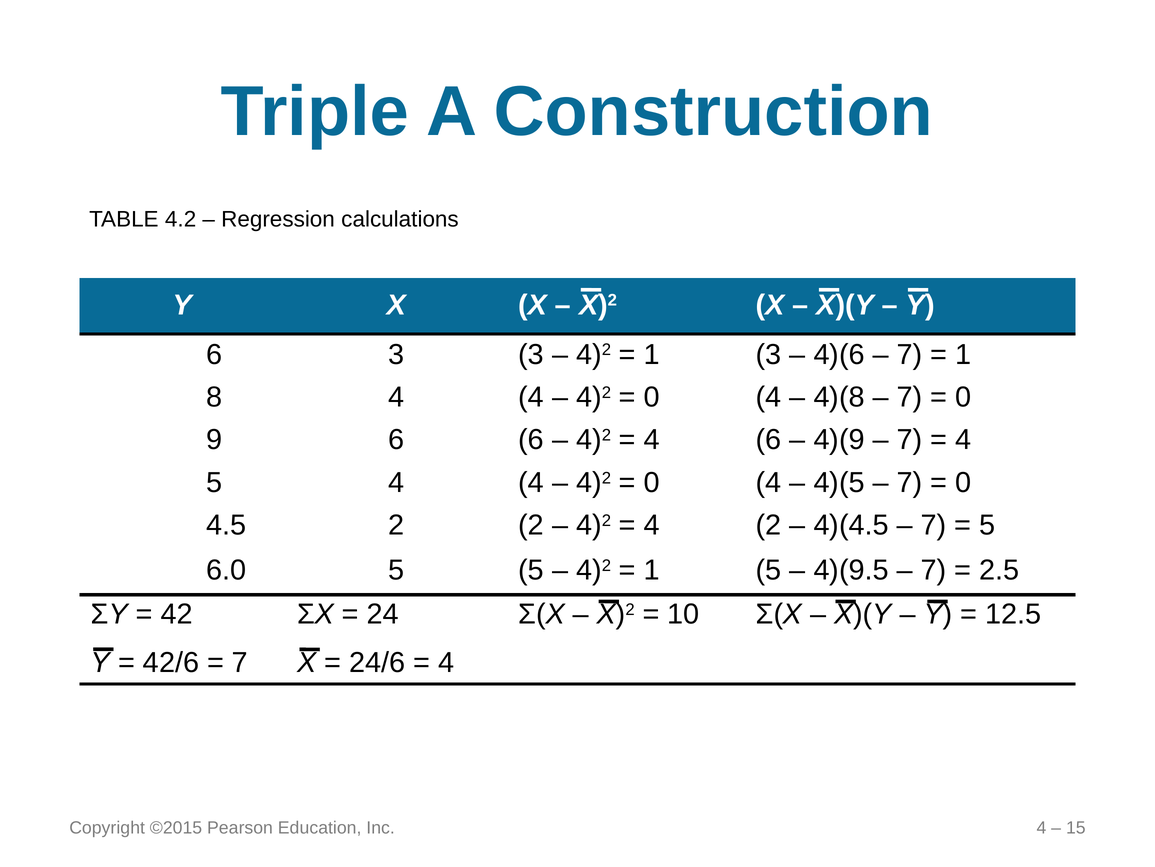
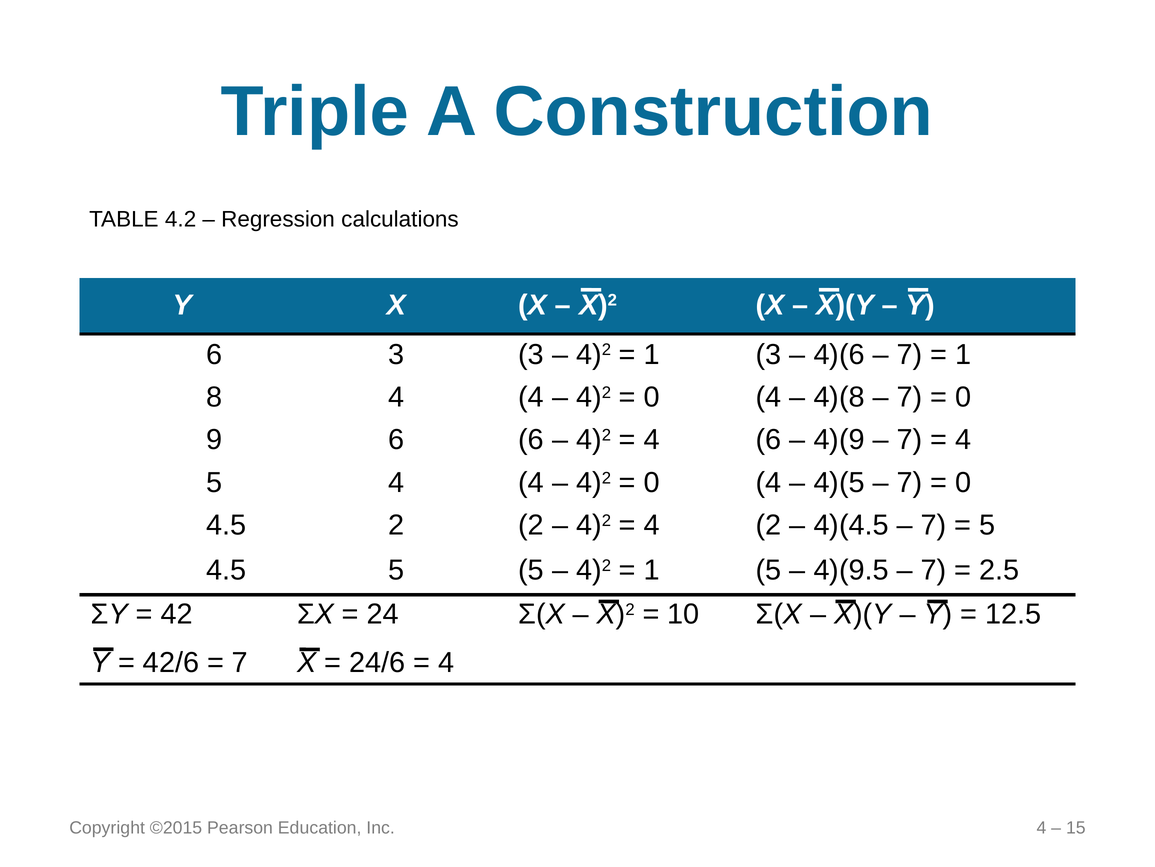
6.0: 6.0 -> 4.5 (226, 570)
